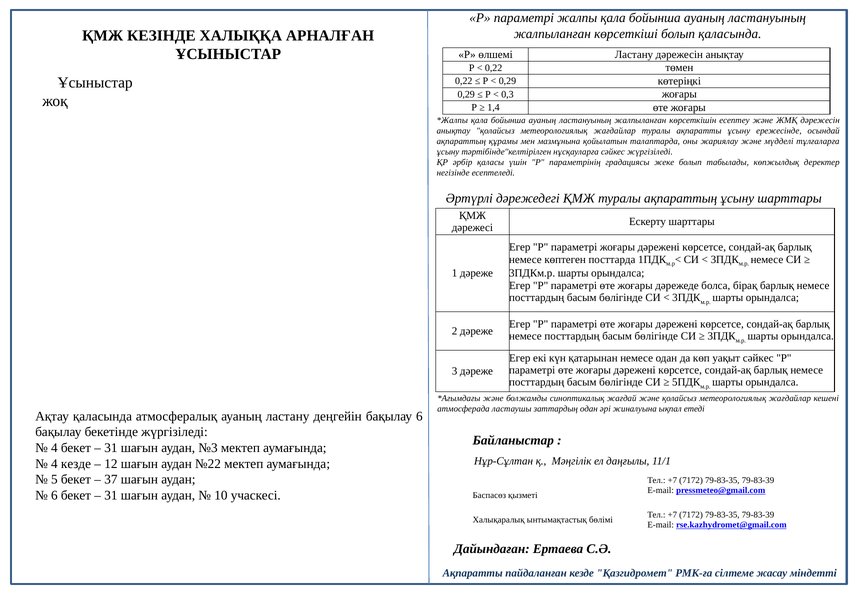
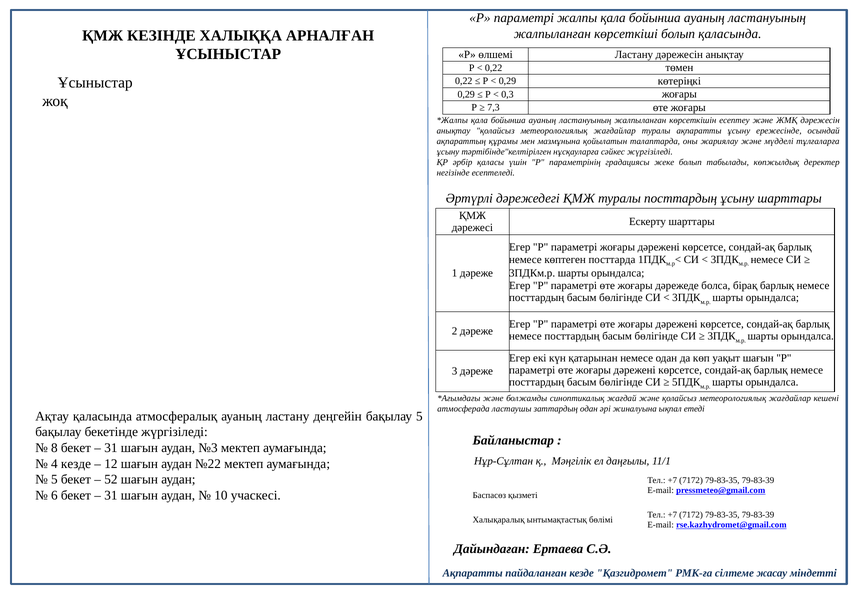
1,4: 1,4 -> 7,3 (494, 108)
туралы ақпараттың: ақпараттың -> посттардың (681, 198)
уақыт сәйкес: сәйкес -> шағын (758, 358)
бақылау 6: 6 -> 5 (419, 416)
4: 4 -> 8 (54, 448)
37: 37 -> 52 (111, 480)
